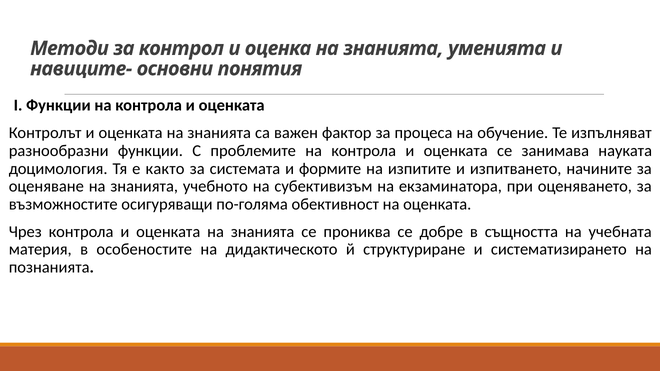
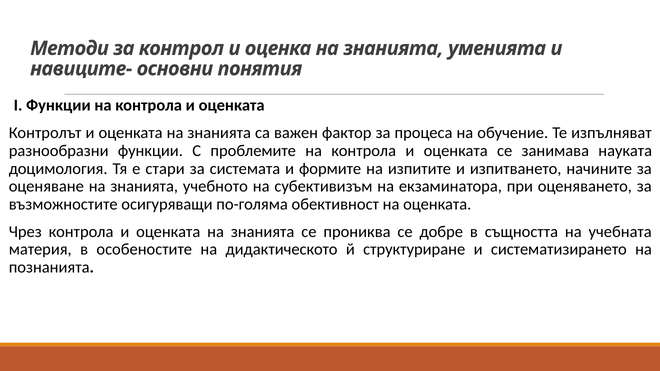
както: както -> стари (165, 169)
